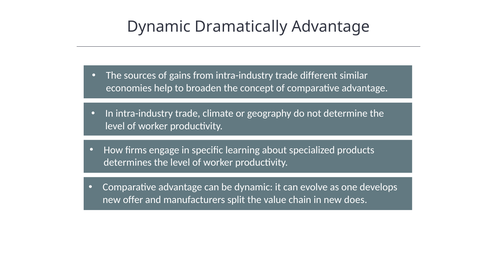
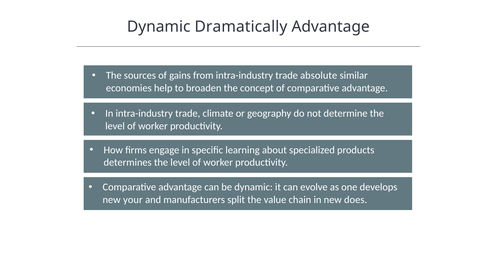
different: different -> absolute (319, 75)
offer: offer -> your (133, 199)
